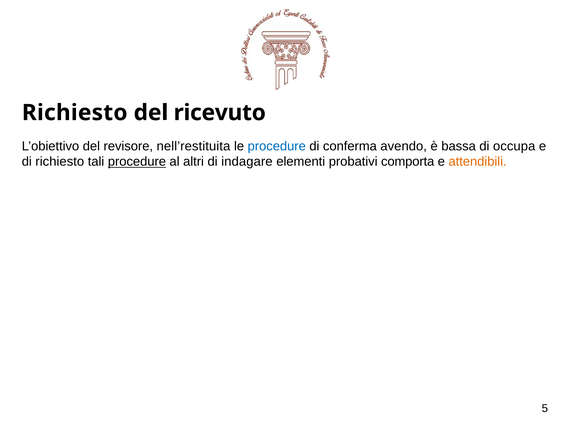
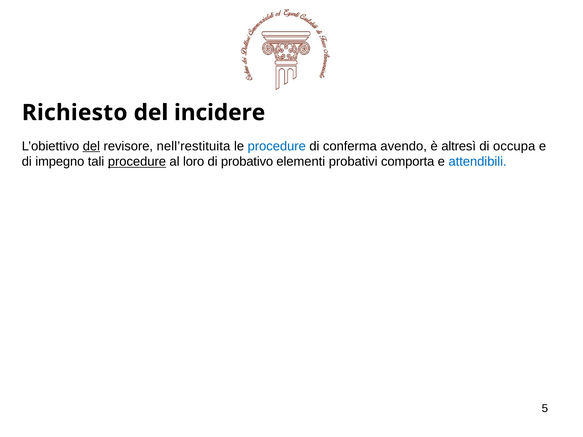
ricevuto: ricevuto -> incidere (220, 113)
del underline: none -> present (91, 146)
bassa: bassa -> altresì (459, 146)
di richiesto: richiesto -> impegno (60, 162)
altri: altri -> loro (194, 162)
indagare: indagare -> probativo (247, 162)
attendibili colour: orange -> blue (478, 162)
